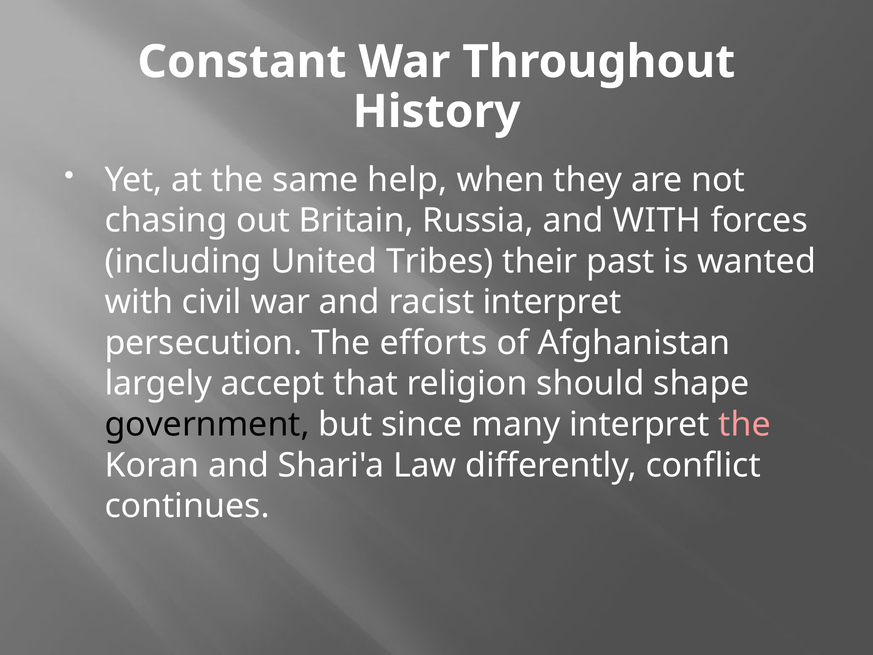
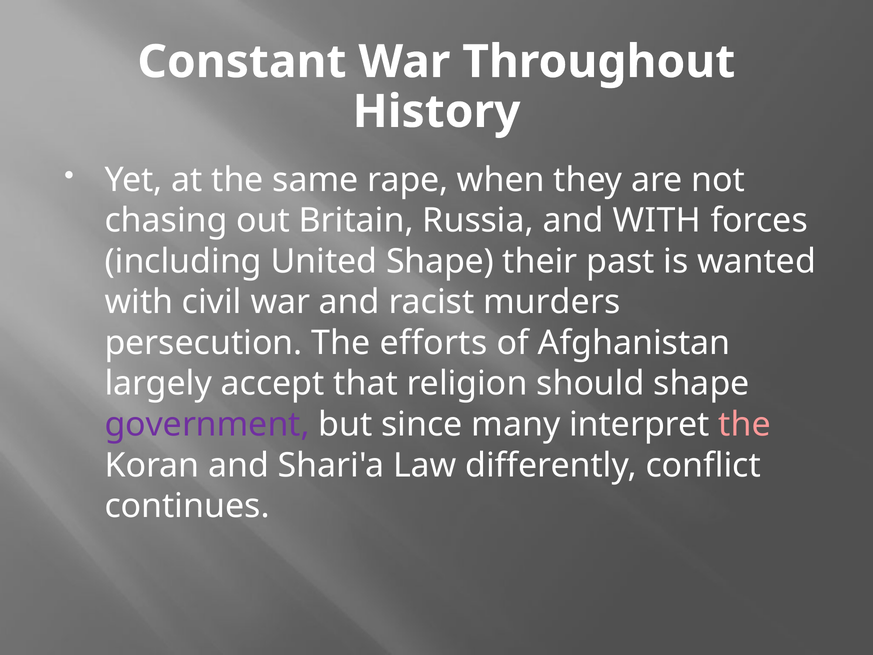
help: help -> rape (408, 180)
United Tribes: Tribes -> Shape (440, 261)
racist interpret: interpret -> murders (552, 302)
government colour: black -> purple (207, 424)
